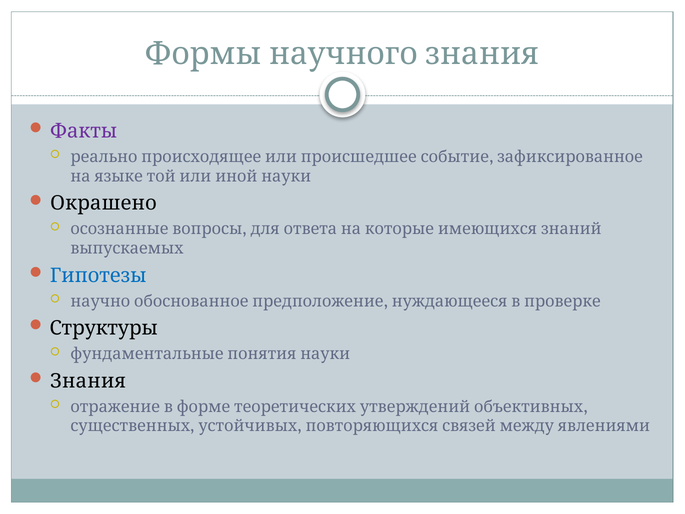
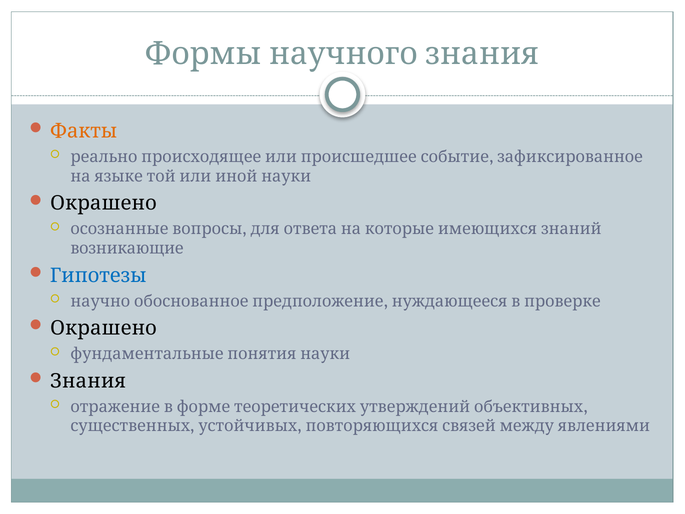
Факты colour: purple -> orange (84, 131)
выпускаемых: выпускаемых -> возникающие (127, 248)
Структуры: Структуры -> Окрашено (103, 328)
